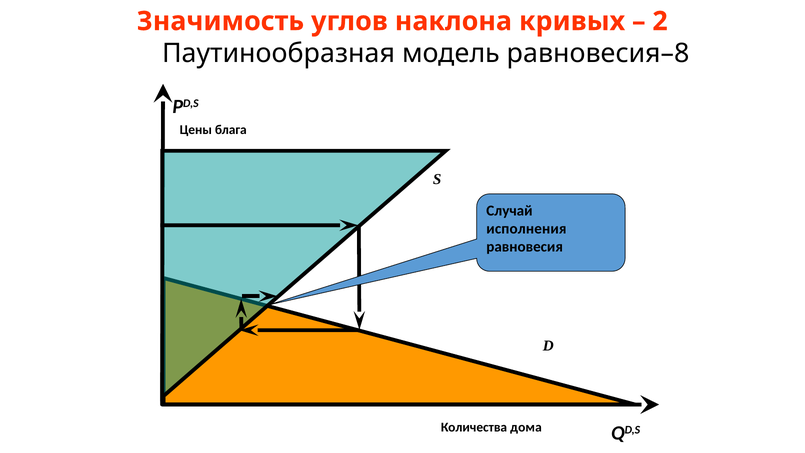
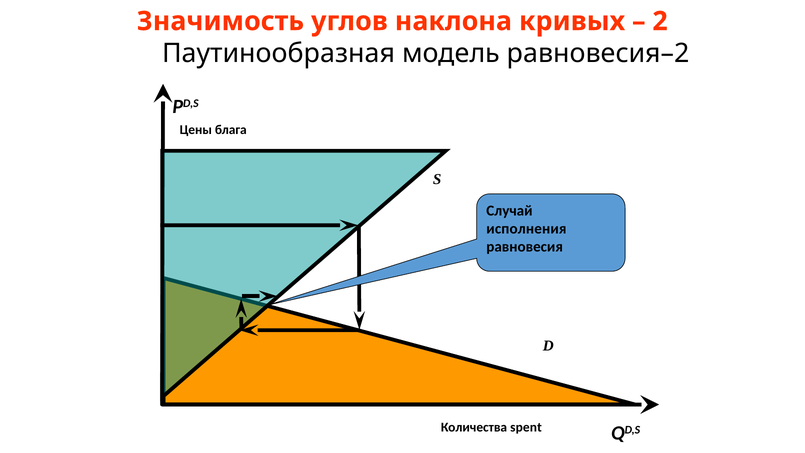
равновесия–8: равновесия–8 -> равновесия–2 (598, 53)
дома: дома -> spent (526, 427)
